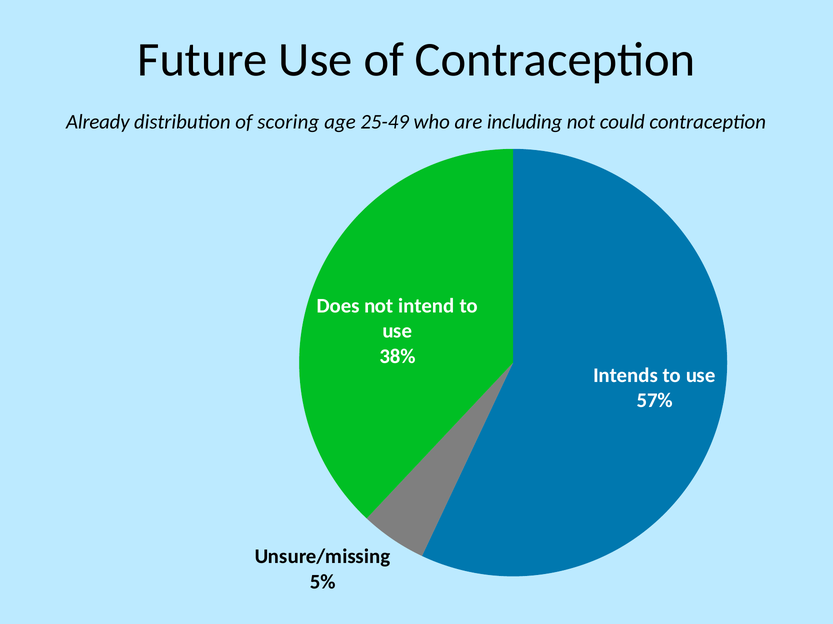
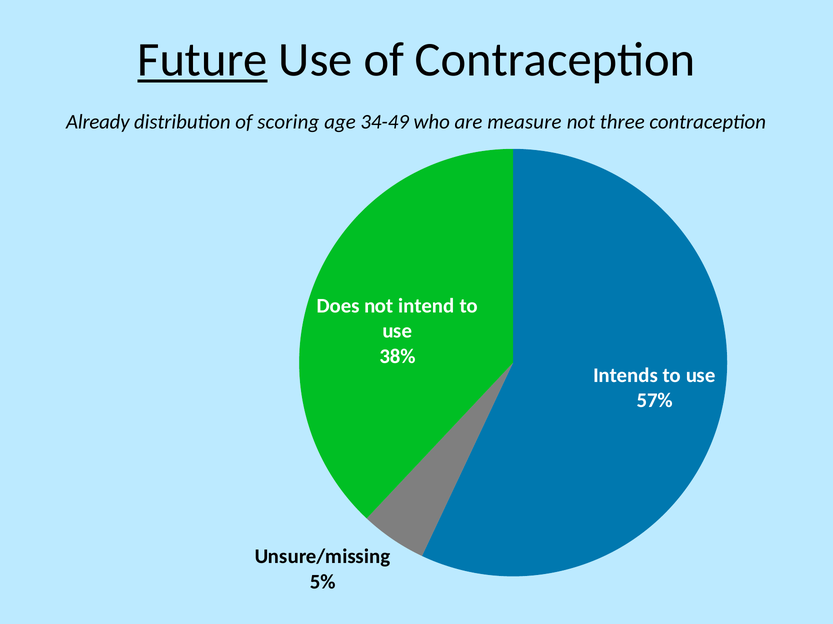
Future underline: none -> present (202, 60)
25-49: 25-49 -> 34-49 (385, 122)
including: including -> measure (524, 122)
could: could -> three (622, 122)
